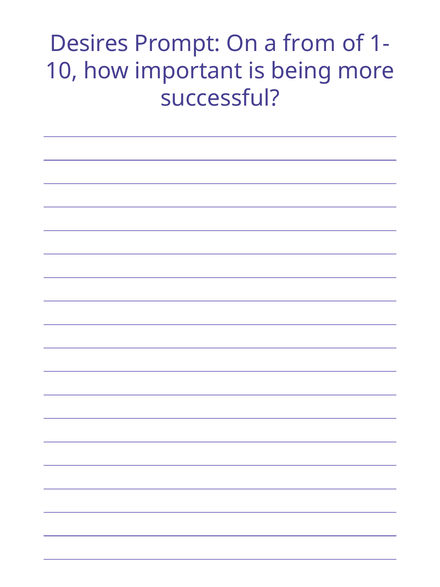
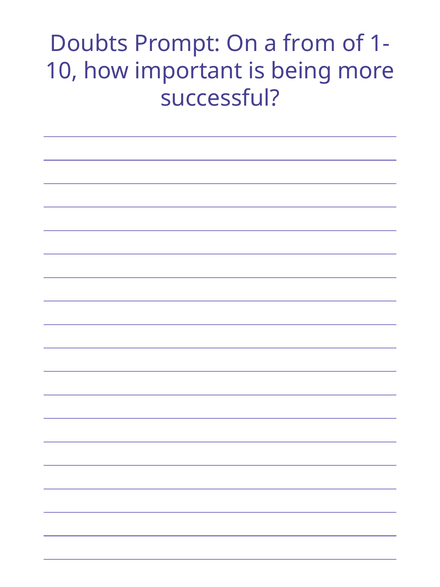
Desires: Desires -> Doubts (89, 43)
